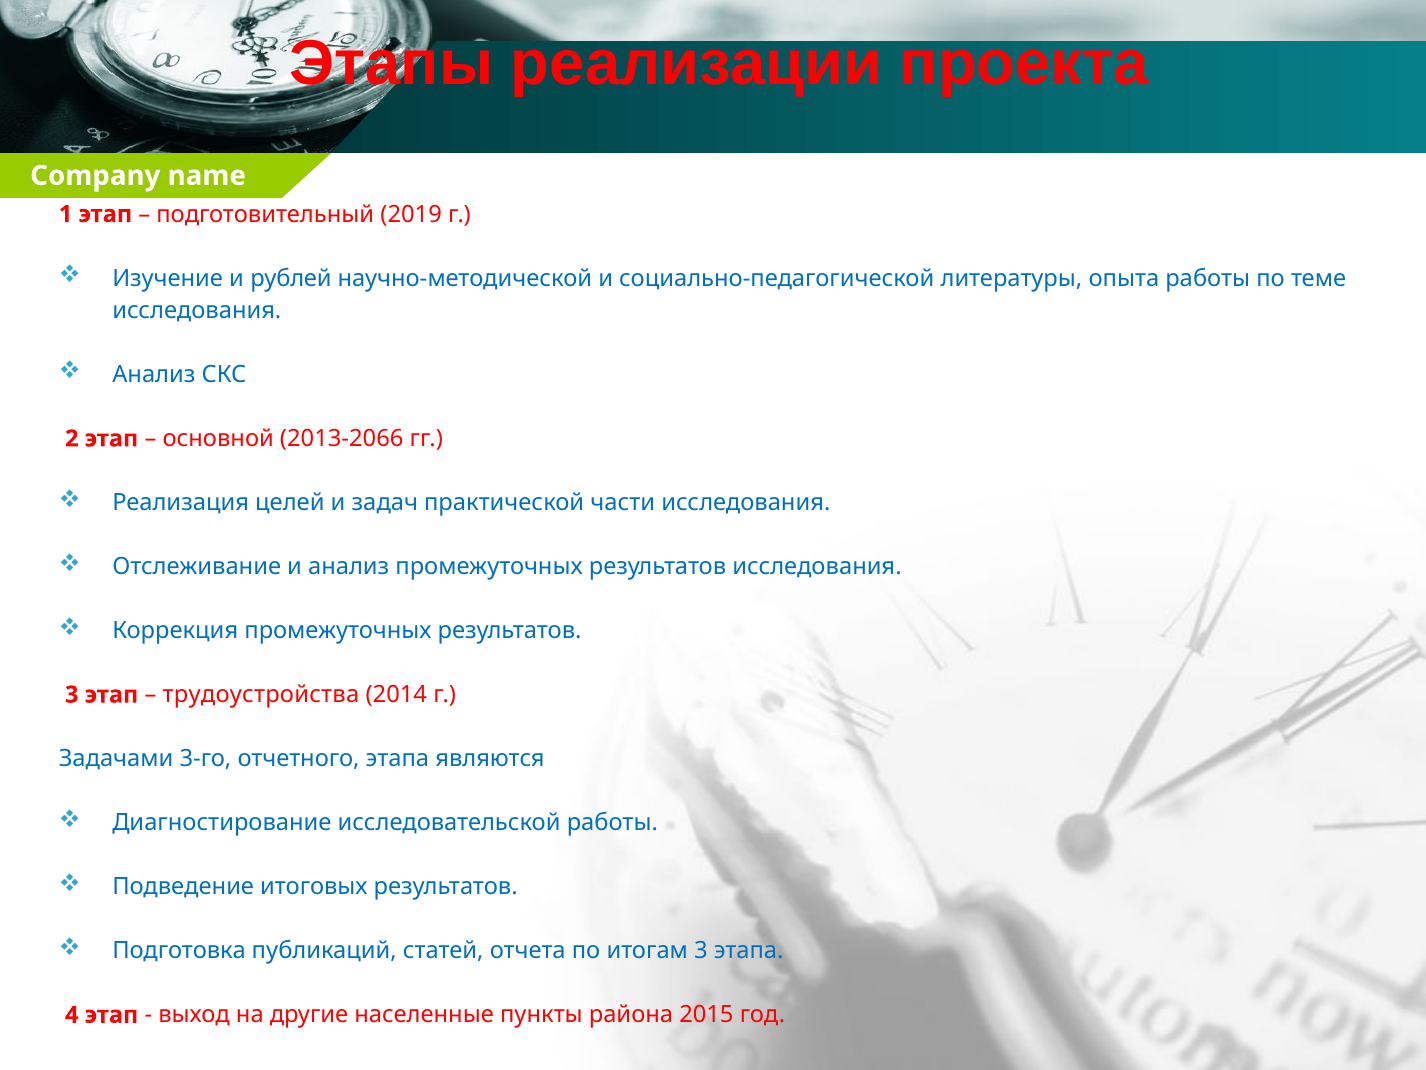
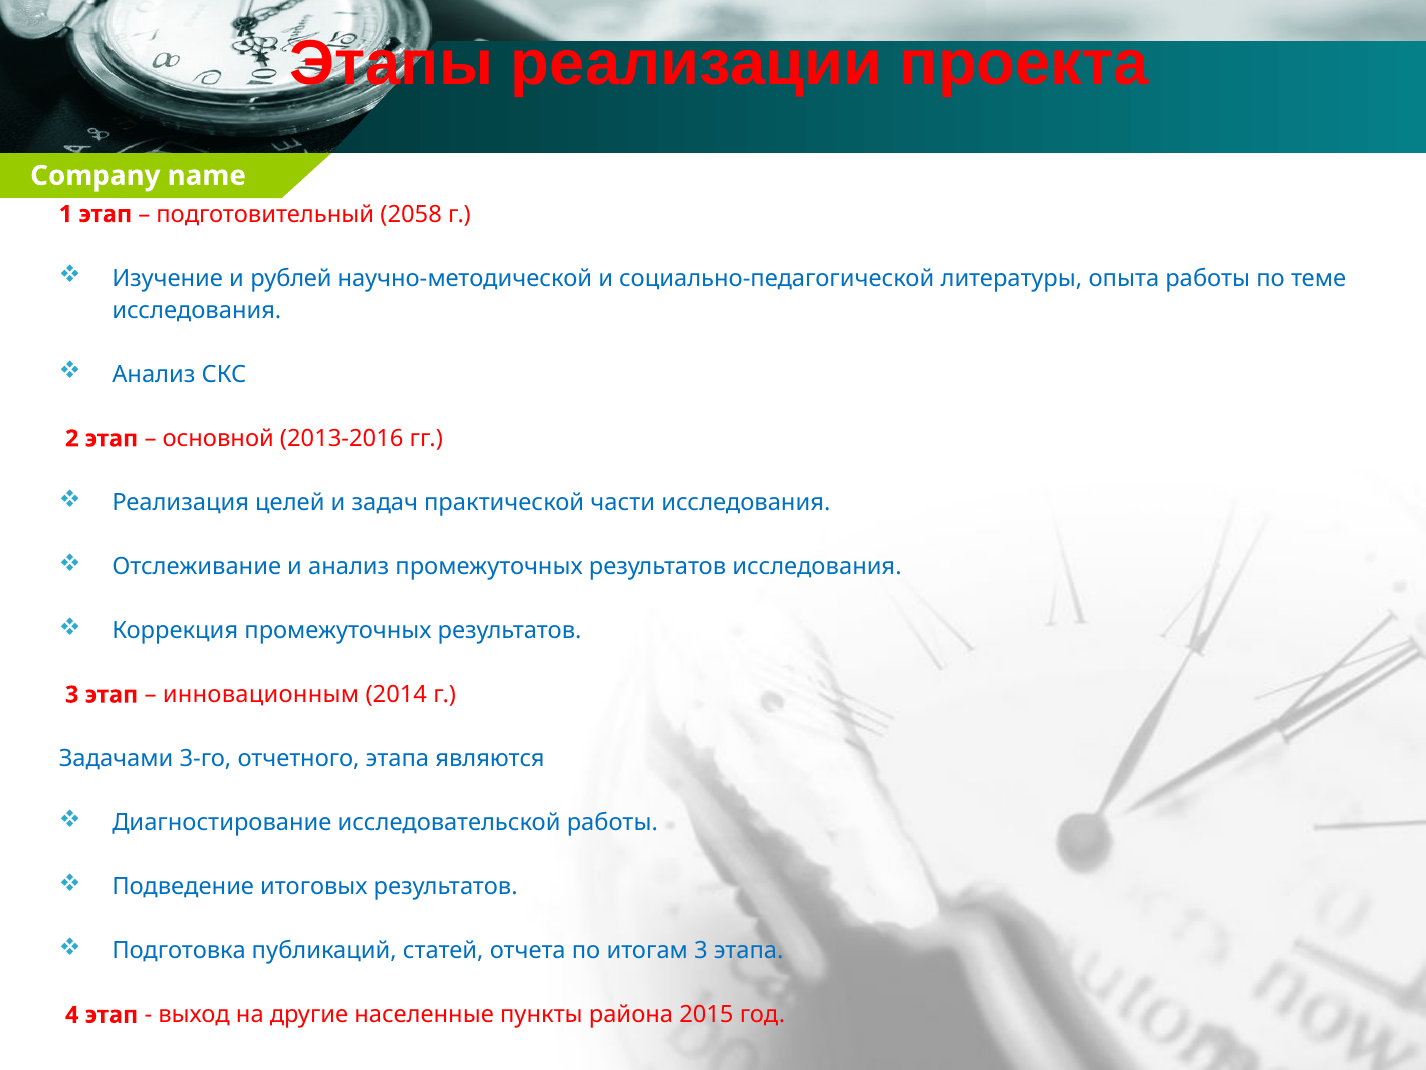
2019: 2019 -> 2058 (411, 214)
2013-2066: 2013-2066 -> 2013-2016 (342, 438)
трудоустройства: трудоустройства -> инновационным (261, 694)
